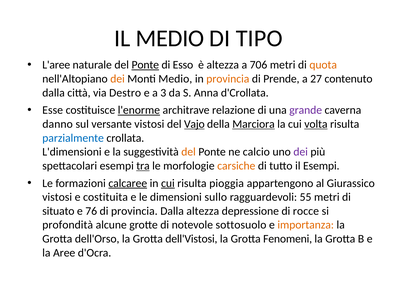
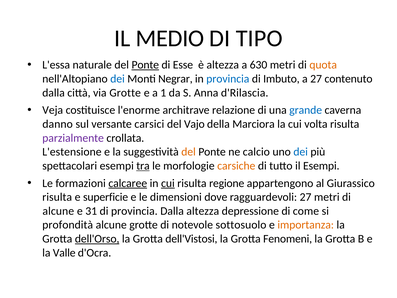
L'aree: L'aree -> L'essa (56, 65)
Esso: Esso -> Esse (183, 65)
706: 706 -> 630 (258, 65)
dei colour: orange -> blue (118, 79)
Monti Medio: Medio -> Negrar (175, 79)
provincia colour: orange -> blue (228, 79)
Prende: Prende -> Imbuto (281, 79)
via Destro: Destro -> Grotte (125, 93)
3: 3 -> 1 (163, 93)
d'Crollata: d'Crollata -> d'Rilascia (245, 93)
Esse: Esse -> Veja (53, 110)
l'enorme underline: present -> none (139, 110)
grande colour: purple -> blue (306, 110)
versante vistosi: vistosi -> carsici (149, 124)
Vajo underline: present -> none (194, 124)
Marciora underline: present -> none (254, 124)
volta underline: present -> none (316, 124)
parzialmente colour: blue -> purple (73, 138)
L'dimensioni: L'dimensioni -> L'estensione (72, 152)
dei colour: purple -> blue (301, 152)
pioggia: pioggia -> regione (227, 183)
vistosi: vistosi -> risulta (57, 197)
costituita: costituita -> superficie (106, 197)
sullo: sullo -> dove (216, 197)
ragguardevoli 55: 55 -> 27 (306, 197)
situato: situato -> alcune (58, 211)
76: 76 -> 31 (91, 211)
rocce: rocce -> come (306, 211)
dell'Orso underline: none -> present (97, 239)
Aree: Aree -> Valle (64, 253)
